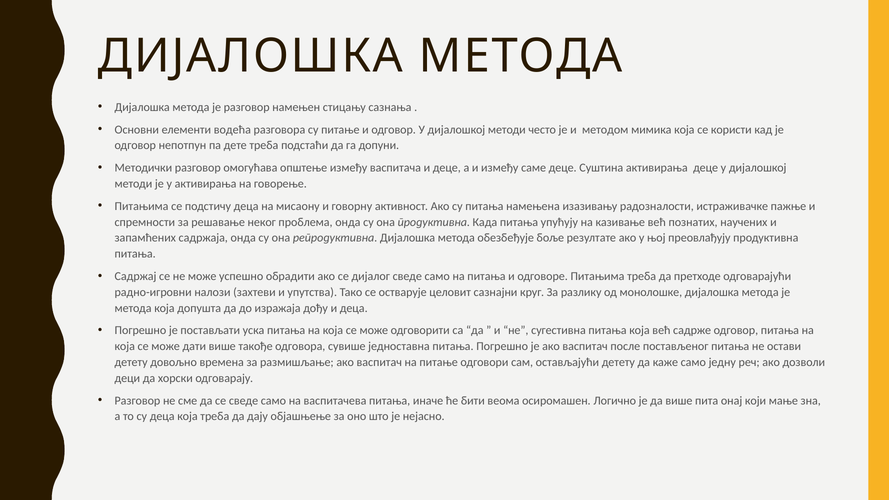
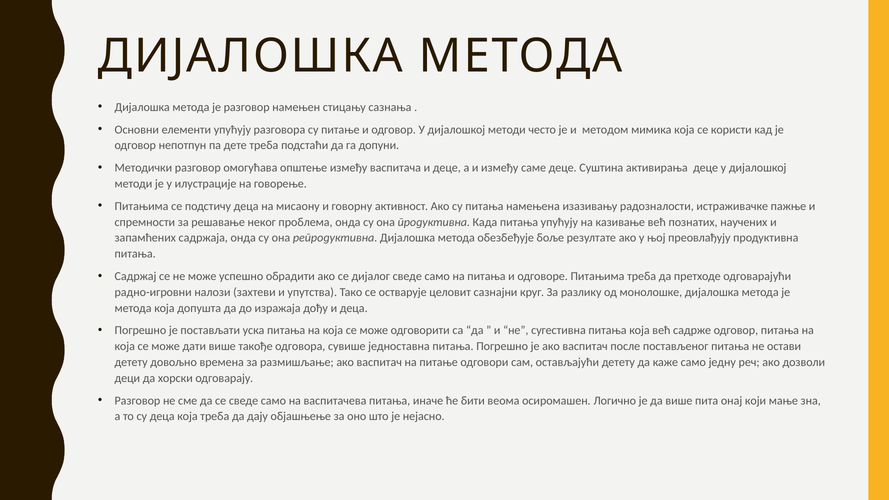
елементи водећа: водећа -> упућују (232, 130)
у активирања: активирања -> илустрације (206, 184)
